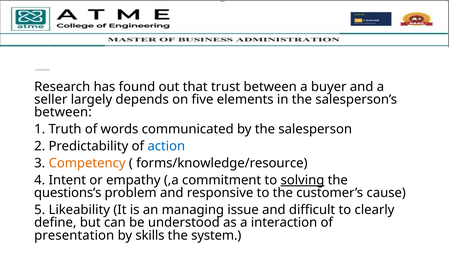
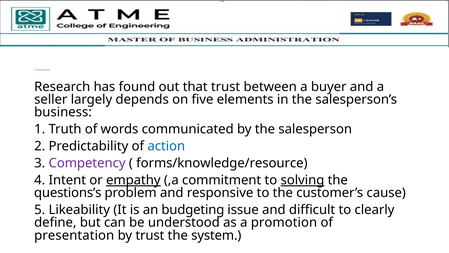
between: between -> business (63, 112)
Competency colour: orange -> purple (87, 163)
empathy underline: none -> present (133, 180)
managing: managing -> budgeting (193, 210)
interaction: interaction -> promotion (284, 222)
by skills: skills -> trust (150, 235)
